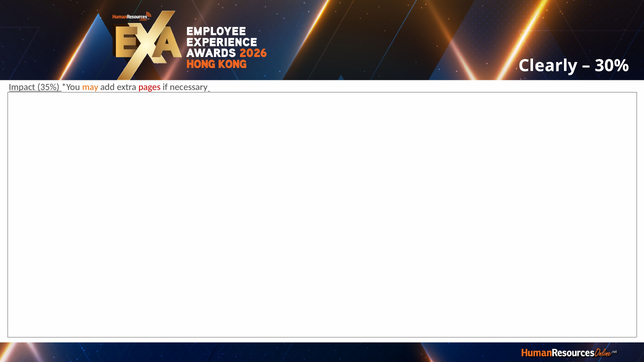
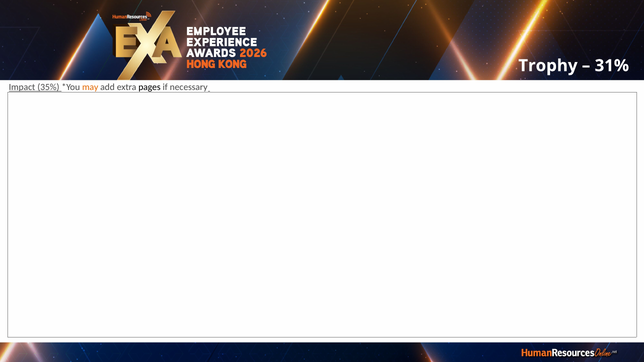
Clearly: Clearly -> Trophy (548, 66)
30%: 30% -> 31% (612, 66)
pages colour: red -> black (149, 87)
